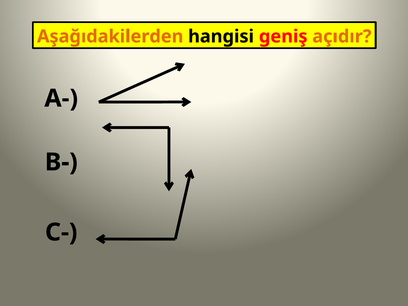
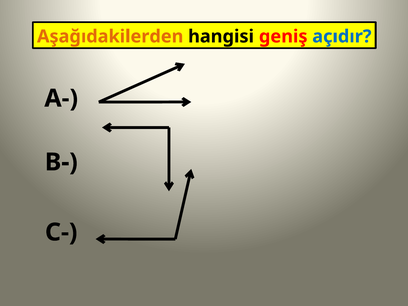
açıdır colour: orange -> blue (342, 36)
